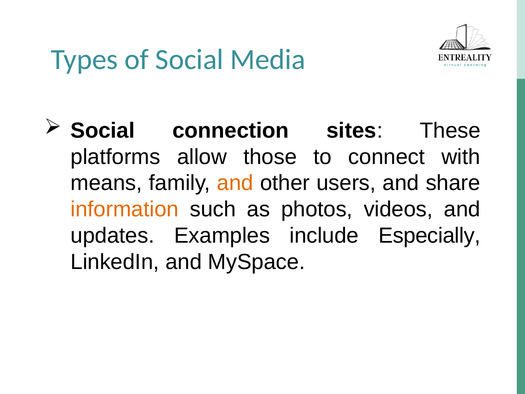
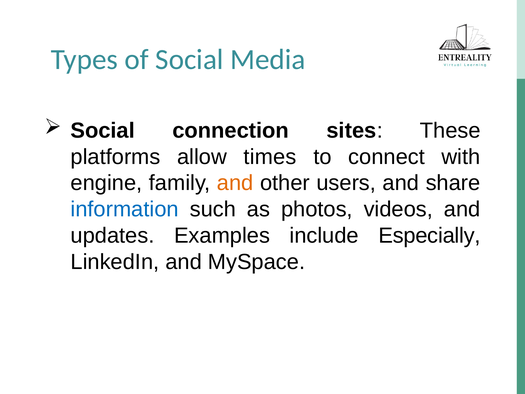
those: those -> times (270, 157)
means: means -> engine (106, 183)
information colour: orange -> blue (125, 209)
